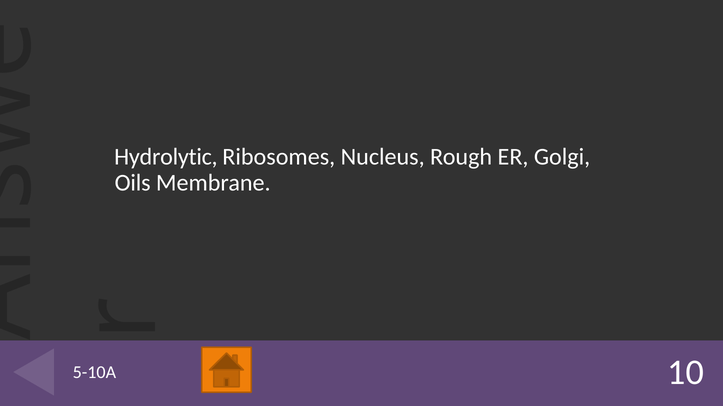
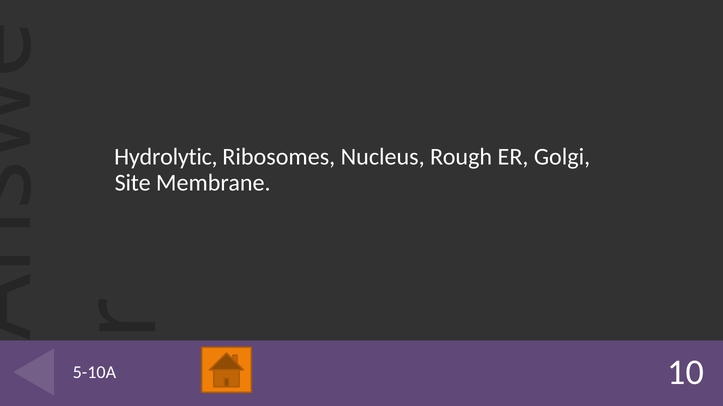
Oils: Oils -> Site (133, 183)
